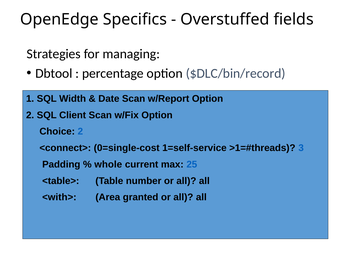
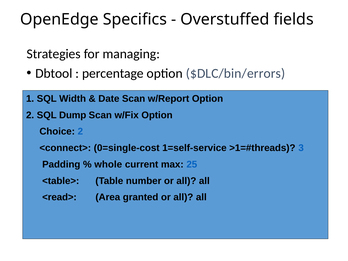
$DLC/bin/record: $DLC/bin/record -> $DLC/bin/errors (236, 73)
Client: Client -> Dump (73, 115)
<with>: <with> -> <read> (59, 197)
